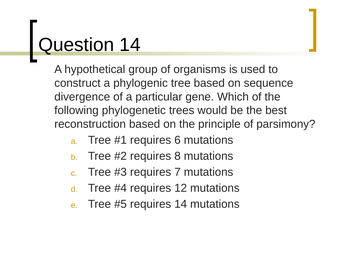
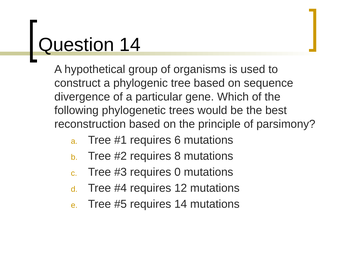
7: 7 -> 0 (178, 172)
